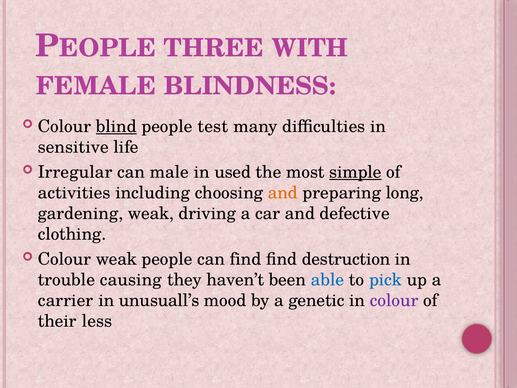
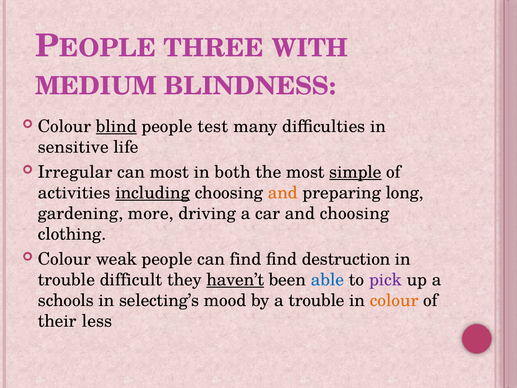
FEMALE: FEMALE -> MEDIUM (96, 86)
can male: male -> most (169, 172)
used: used -> both (233, 172)
including underline: none -> present (153, 193)
gardening weak: weak -> more (151, 213)
and defective: defective -> choosing (355, 213)
causing: causing -> difficult (131, 280)
haven’t underline: none -> present (235, 280)
pick colour: blue -> purple (386, 280)
carrier: carrier -> schools (66, 300)
unusuall’s: unusuall’s -> selecting’s (159, 300)
a genetic: genetic -> trouble (317, 300)
colour colour: purple -> orange (394, 300)
